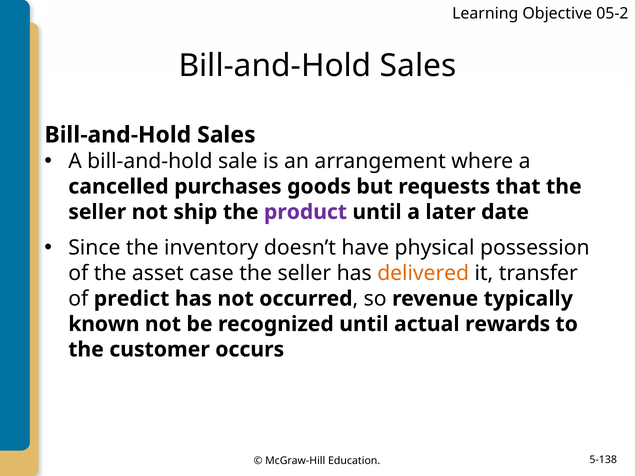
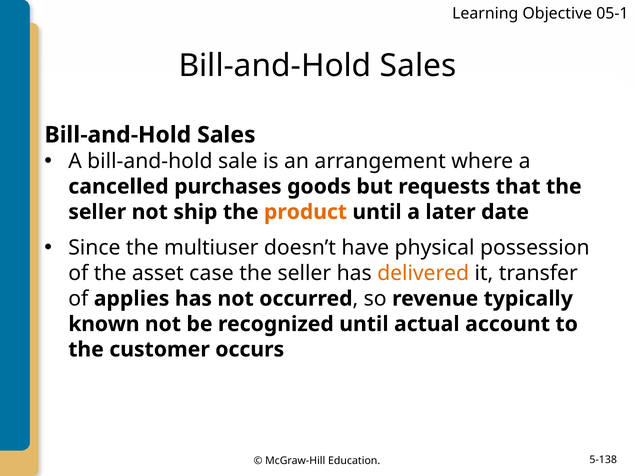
05-2: 05-2 -> 05-1 (612, 14)
product colour: purple -> orange (305, 212)
inventory: inventory -> multiuser (211, 248)
predict: predict -> applies (132, 299)
rewards: rewards -> account (508, 324)
